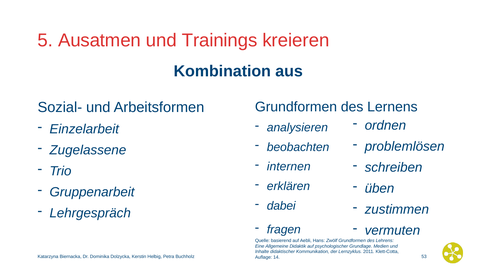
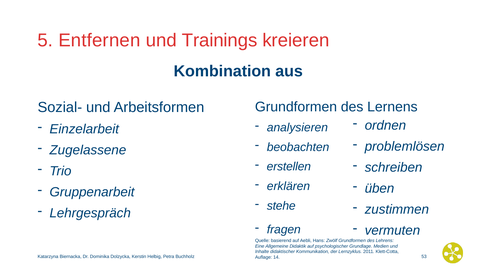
Ausatmen: Ausatmen -> Entfernen (99, 40)
internen: internen -> erstellen (289, 167)
dabei: dabei -> stehe (281, 206)
